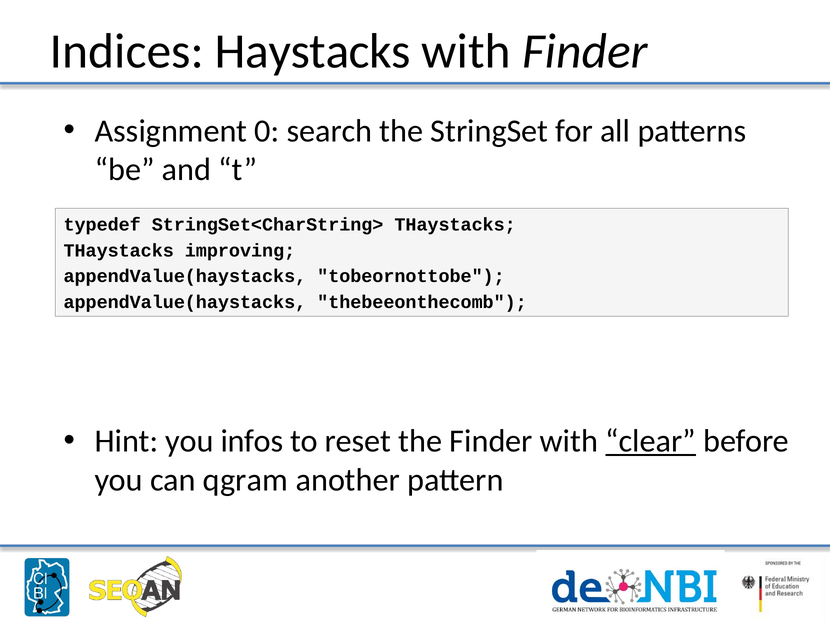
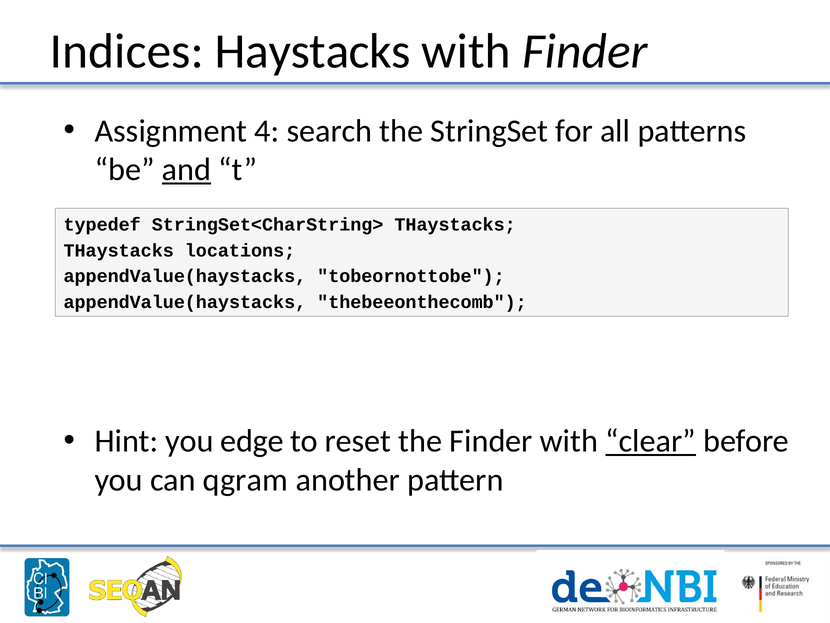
0: 0 -> 4 (267, 131)
and underline: none -> present (187, 170)
improving: improving -> locations (240, 250)
infos: infos -> edge (252, 441)
